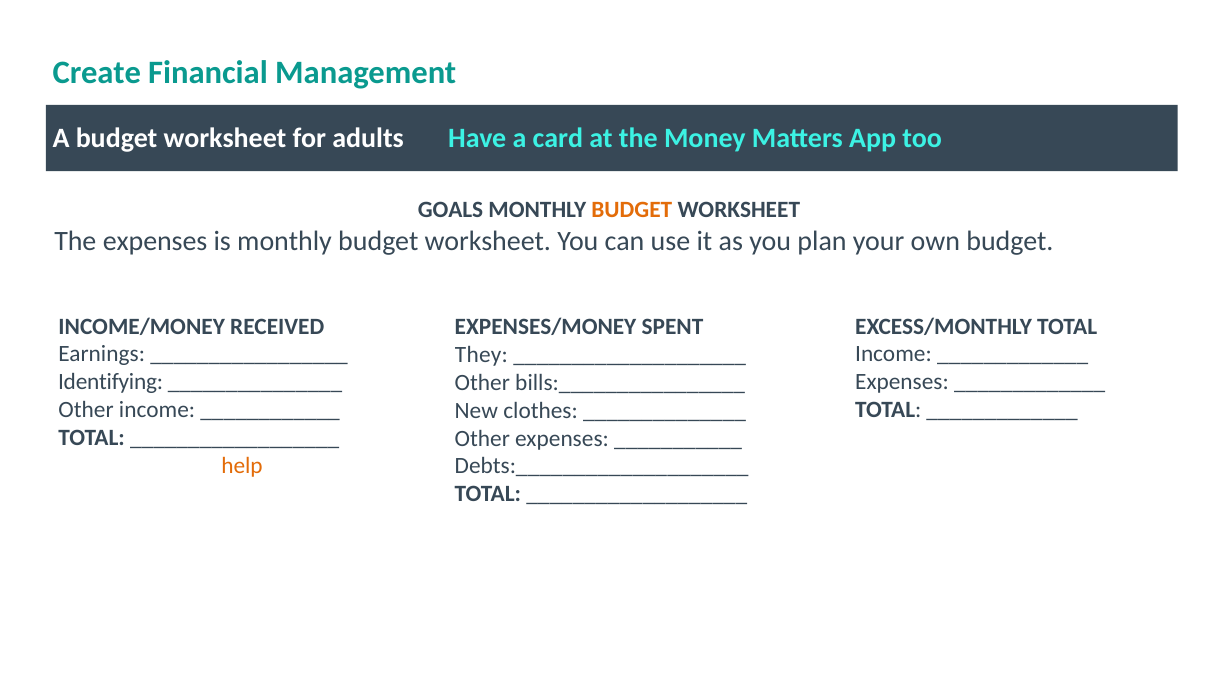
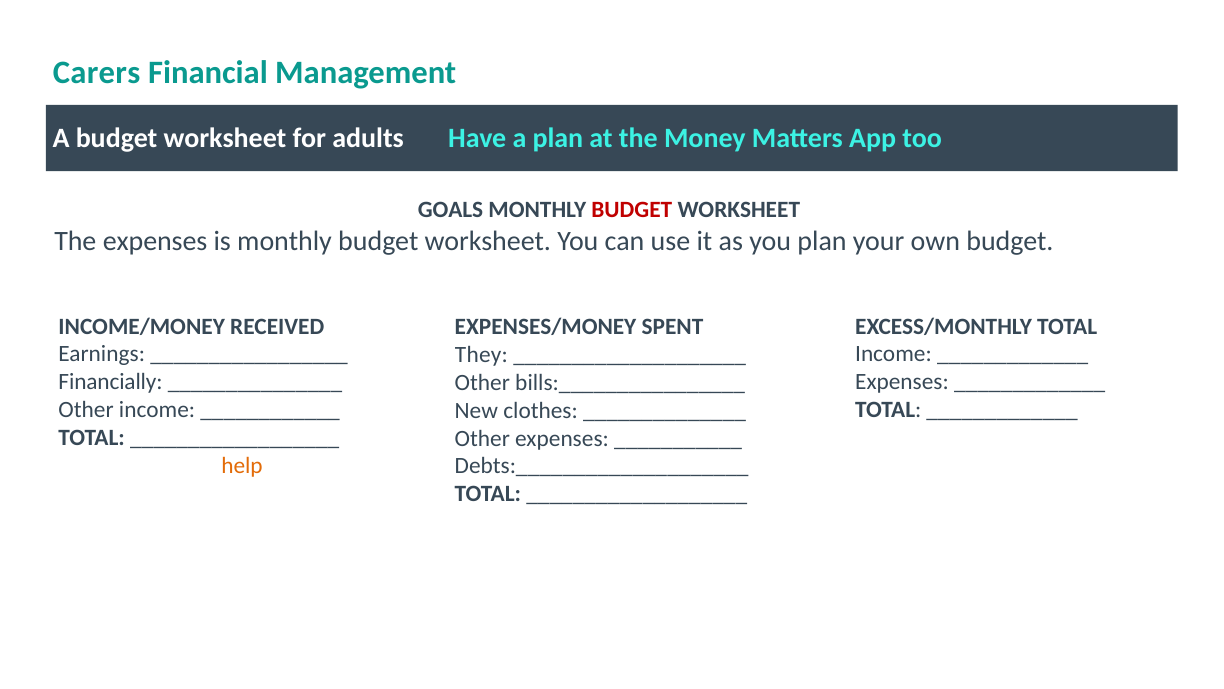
Create: Create -> Carers (97, 72)
a card: card -> plan (558, 138)
BUDGET colour: orange -> red (632, 210)
Identifying: Identifying -> Financially (111, 382)
